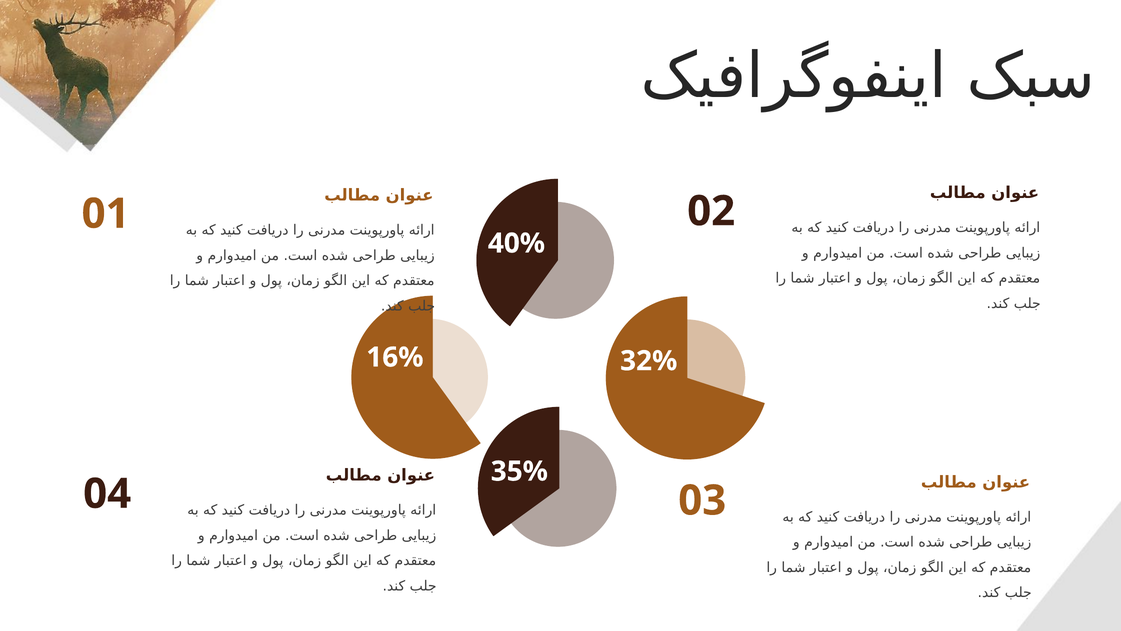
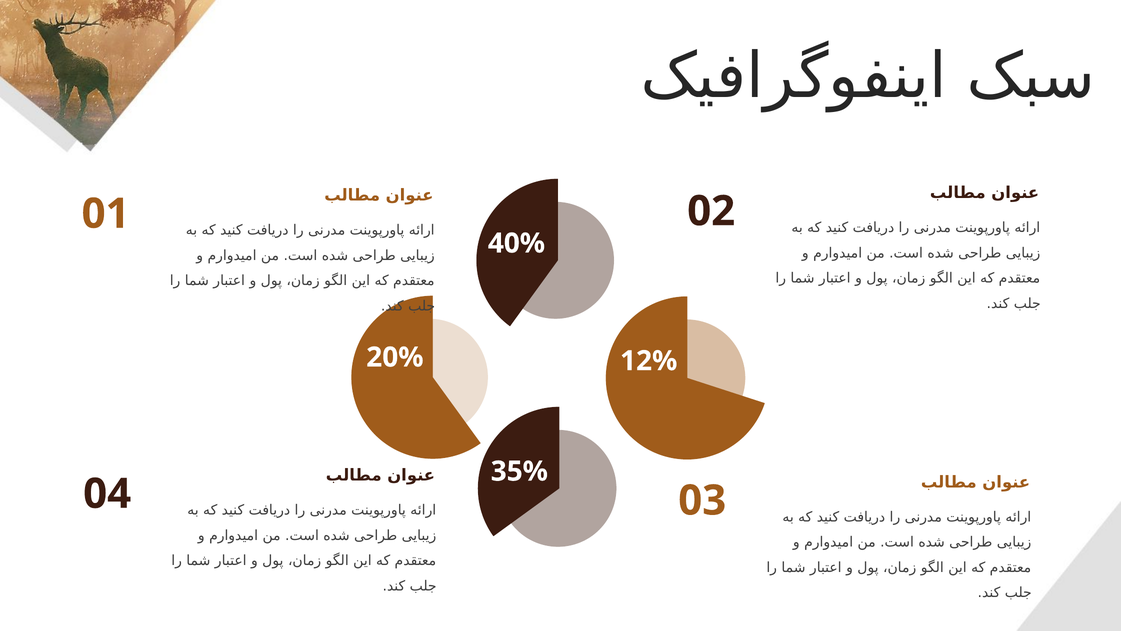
16%: 16% -> 20% (395, 357)
32%: 32% -> 12% (649, 361)
